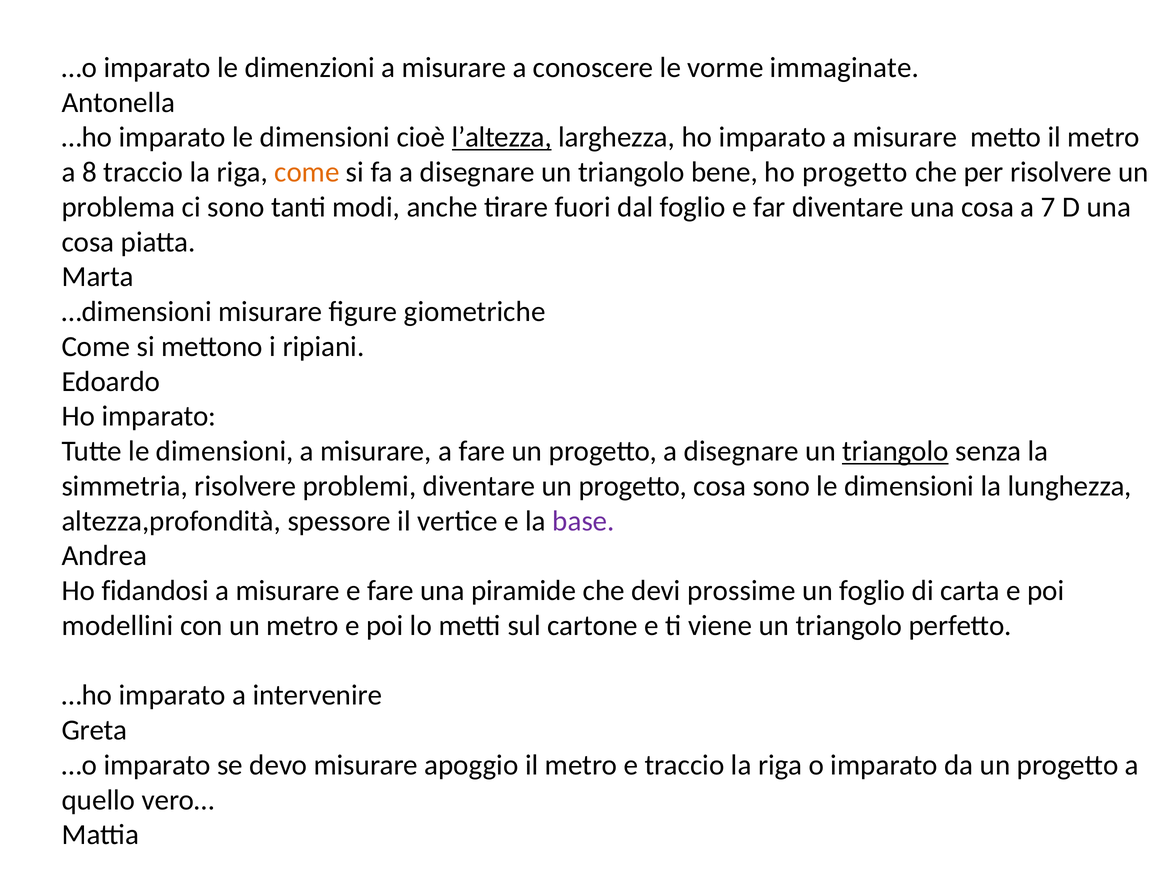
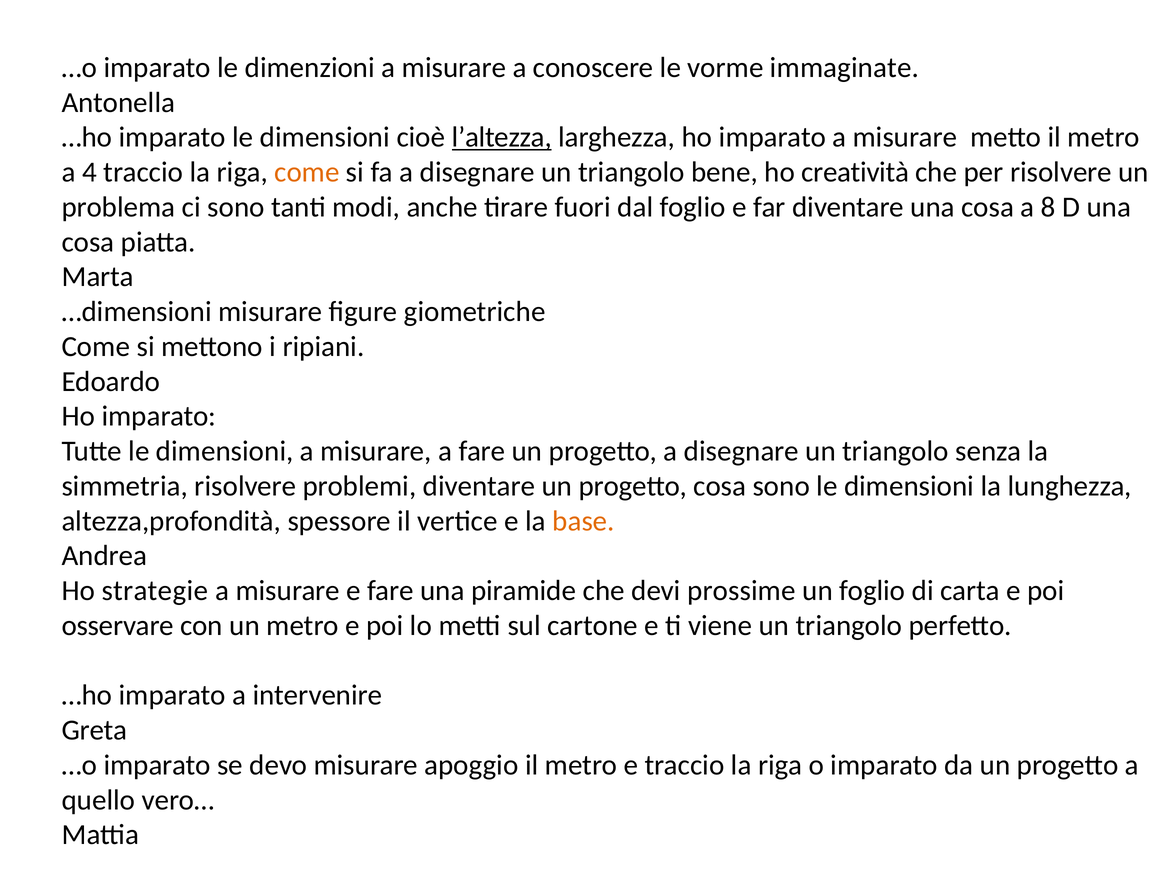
8: 8 -> 4 (89, 172)
ho progetto: progetto -> creatività (855, 172)
7: 7 -> 8 (1048, 207)
triangolo underline: present -> none (895, 451)
base colour: purple -> orange (583, 521)
fidandosi: fidandosi -> strategie (155, 591)
modellini: modellini -> osservare (118, 626)
